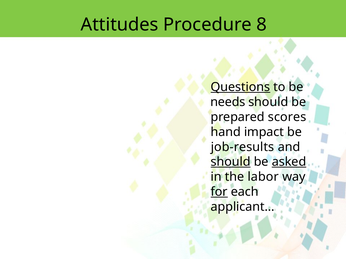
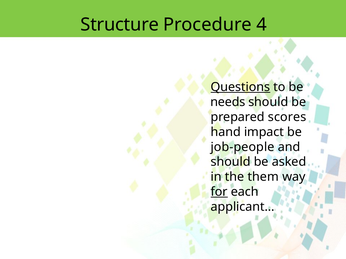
Attitudes: Attitudes -> Structure (120, 25)
8: 8 -> 4 (262, 25)
job-results: job-results -> job-people (243, 147)
should underline: present -> none (231, 162)
asked underline: present -> none (289, 162)
labor: labor -> them (263, 177)
